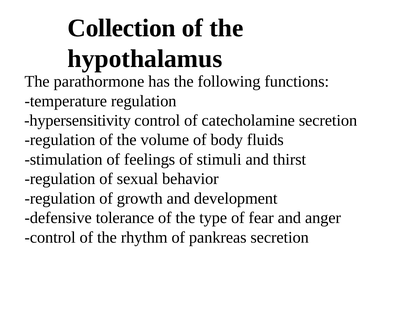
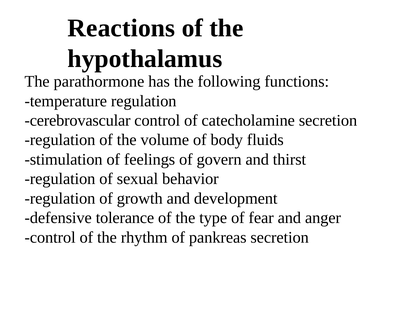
Collection: Collection -> Reactions (121, 28)
hypersensitivity: hypersensitivity -> cerebrovascular (78, 121)
stimuli: stimuli -> govern (219, 160)
